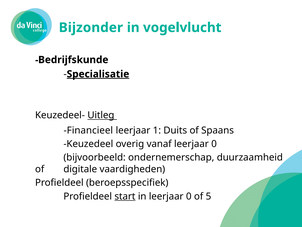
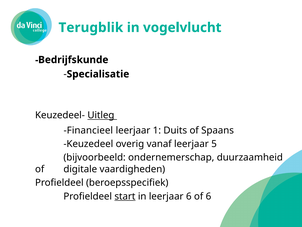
Bijzonder: Bijzonder -> Terugblik (91, 28)
Specialisatie underline: present -> none (98, 74)
vanaf leerjaar 0: 0 -> 5 (214, 144)
in leerjaar 0: 0 -> 6 (189, 196)
of 5: 5 -> 6 (208, 196)
